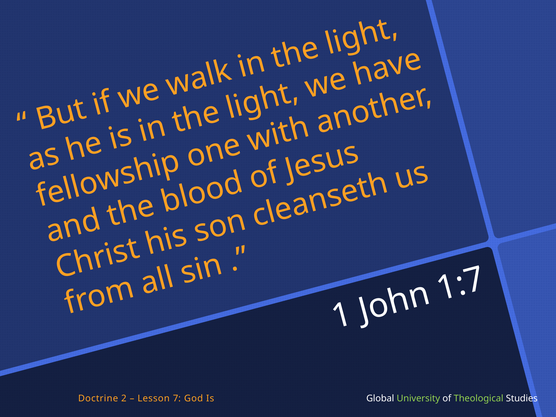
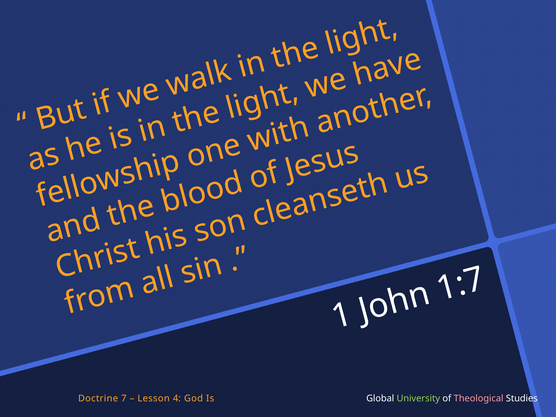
Doctrine 2: 2 -> 7 (124, 398)
Lesson 7: 7 -> 4 (177, 398)
Theological colour: light green -> pink (479, 398)
